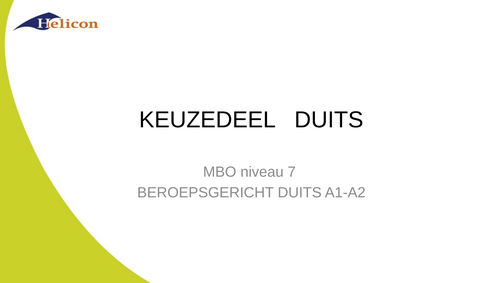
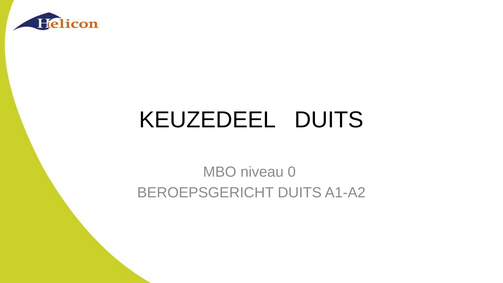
7: 7 -> 0 (292, 172)
